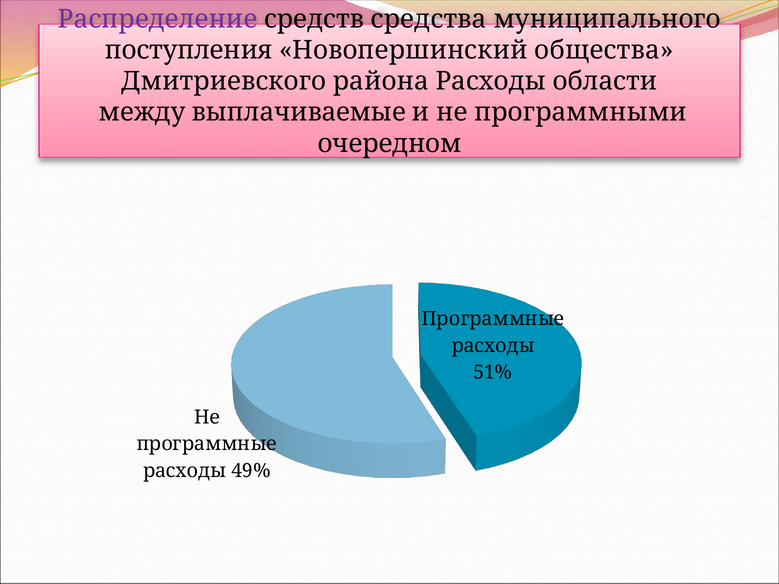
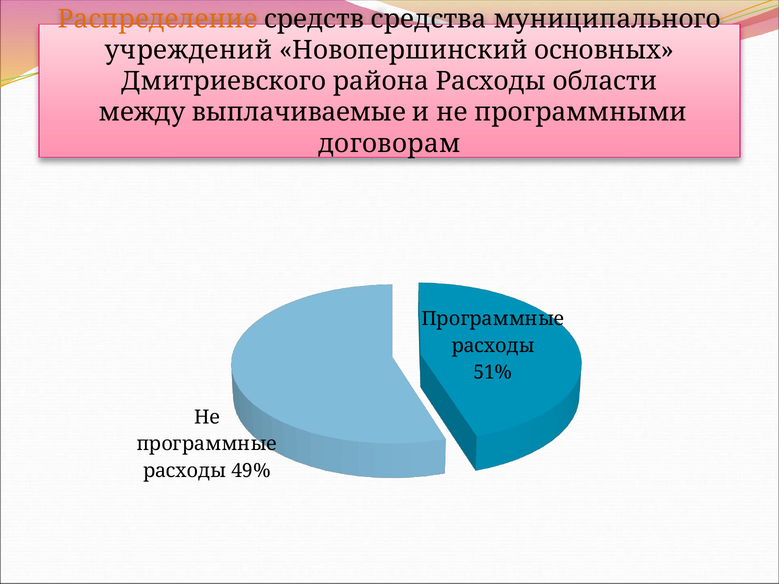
Распределение colour: purple -> orange (158, 19)
поступления: поступления -> учреждений (188, 50)
общества: общества -> основных (604, 50)
очередном: очередном -> договорам (389, 144)
